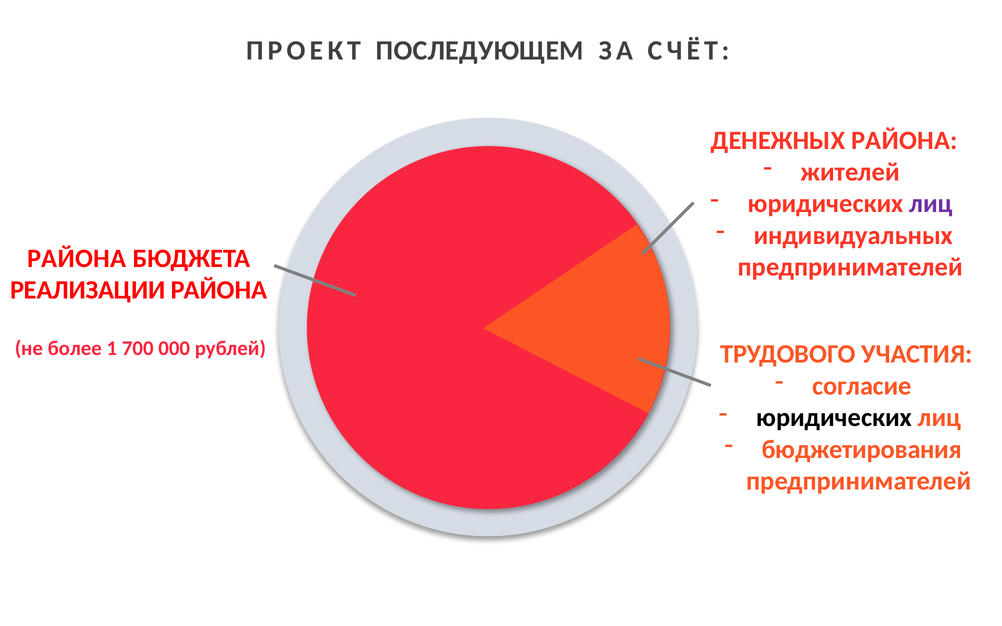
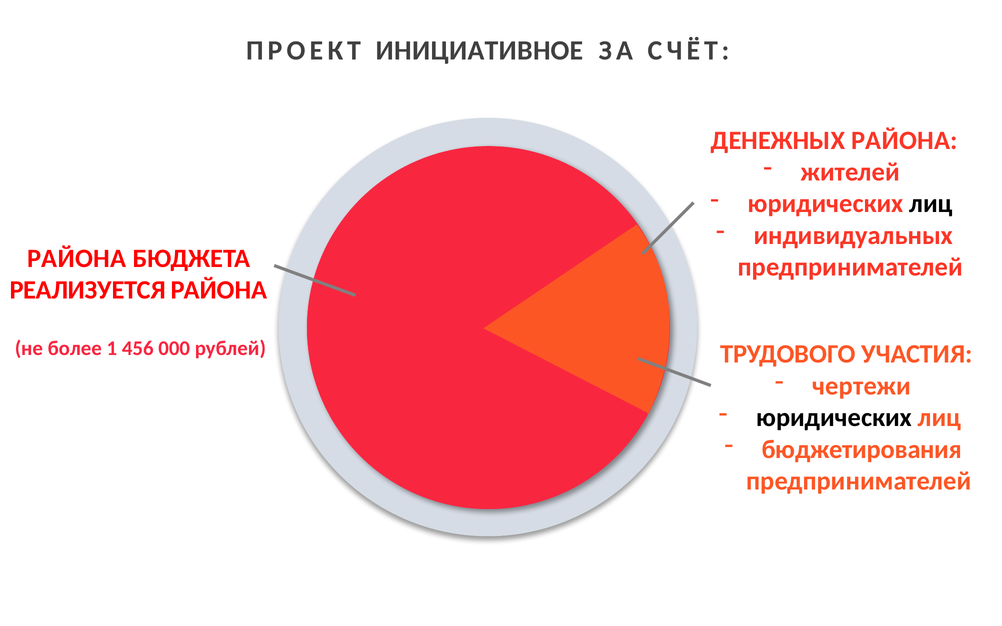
ПОСЛЕДУЮЩЕМ: ПОСЛЕДУЮЩЕМ -> ИНИЦИАТИВНОЕ (480, 50)
лиц colour: purple -> black (931, 204)
РЕАЛИЗАЦИИ: РЕАЛИЗАЦИИ -> РЕАЛИЗУЕТСЯ (88, 290)
700: 700 -> 456 (138, 348)
согласие: согласие -> чертежи (862, 386)
